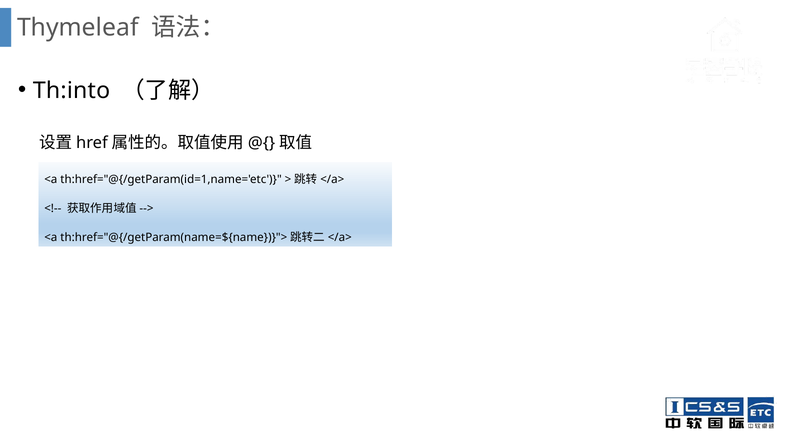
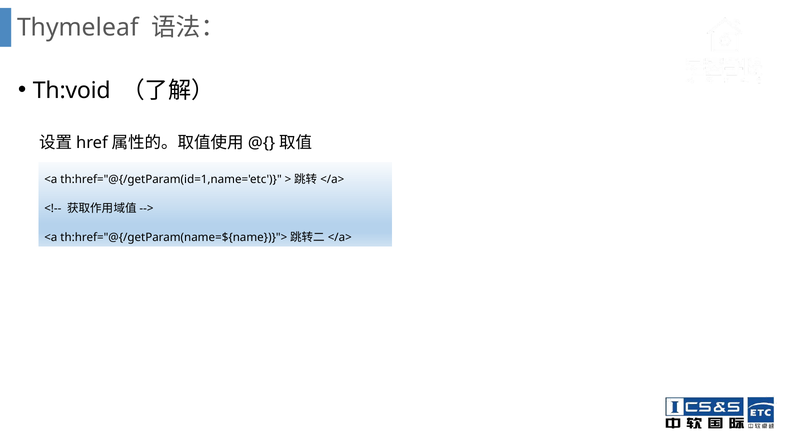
Th:into: Th:into -> Th:void (72, 91)
